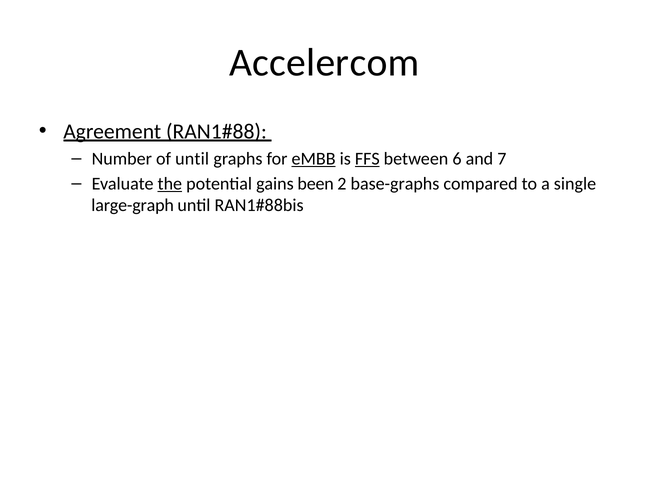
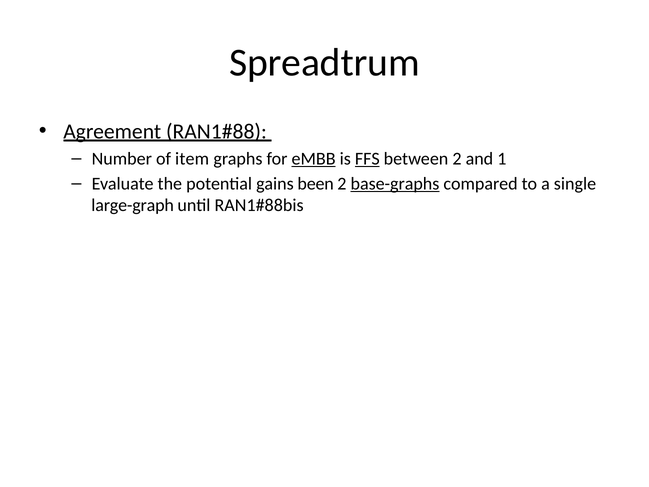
Accelercom: Accelercom -> Spreadtrum (324, 63)
of until: until -> item (192, 158)
between 6: 6 -> 2 (457, 158)
7: 7 -> 1 (502, 158)
the underline: present -> none (170, 184)
base-graphs underline: none -> present (395, 184)
